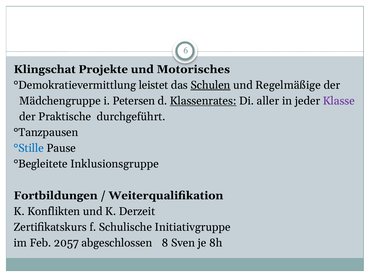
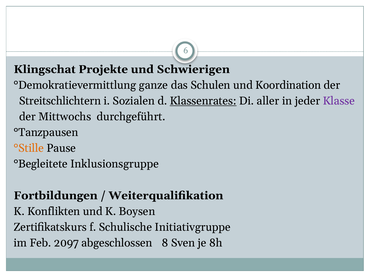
Motorisches: Motorisches -> Schwierigen (193, 69)
leistet: leistet -> ganze (153, 85)
Schulen underline: present -> none (210, 85)
Regelmäßige: Regelmäßige -> Koordination (288, 85)
Mädchengruppe: Mädchengruppe -> Streitschlichtern (60, 101)
Petersen: Petersen -> Sozialen (134, 101)
Praktische: Praktische -> Mittwochs (65, 117)
°Stille colour: blue -> orange (29, 148)
Derzeit: Derzeit -> Boysen (137, 212)
2057: 2057 -> 2097 (66, 243)
